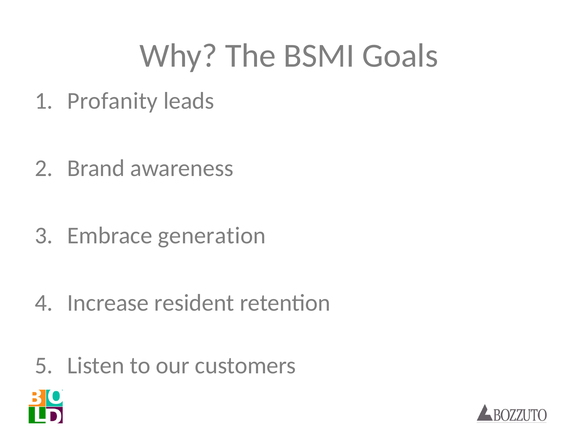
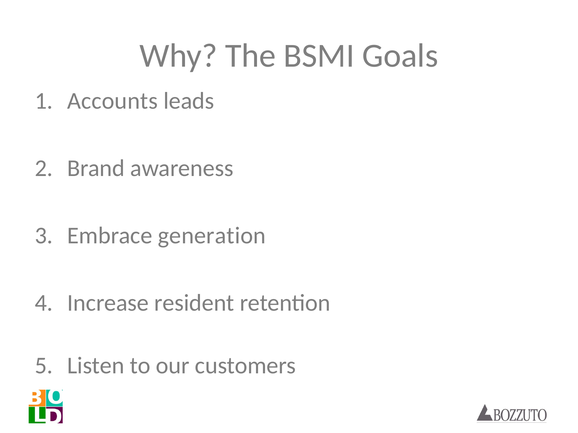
Profanity: Profanity -> Accounts (112, 101)
